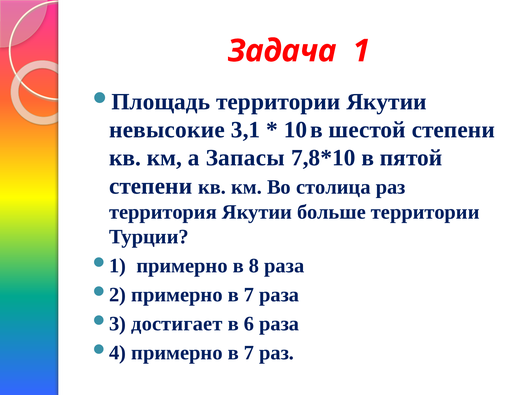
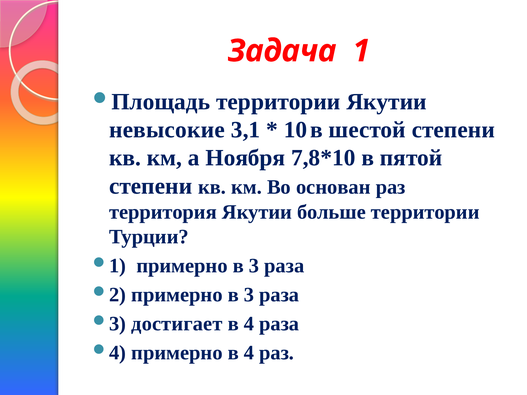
Запасы: Запасы -> Ноября (245, 158)
столица: столица -> основан (333, 187)
8: 8 -> 3 (254, 266)
7: 7 -> 3 (249, 295)
6: 6 -> 4 (249, 324)
7: 7 -> 4 (249, 353)
